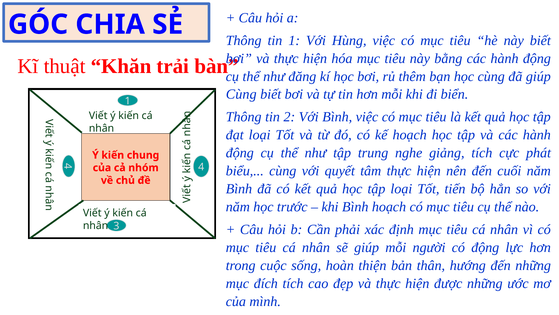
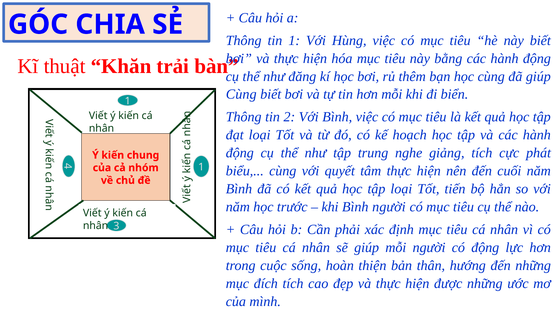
4 4: 4 -> 1 (201, 167)
Bình hoạch: hoạch -> người (389, 207)
